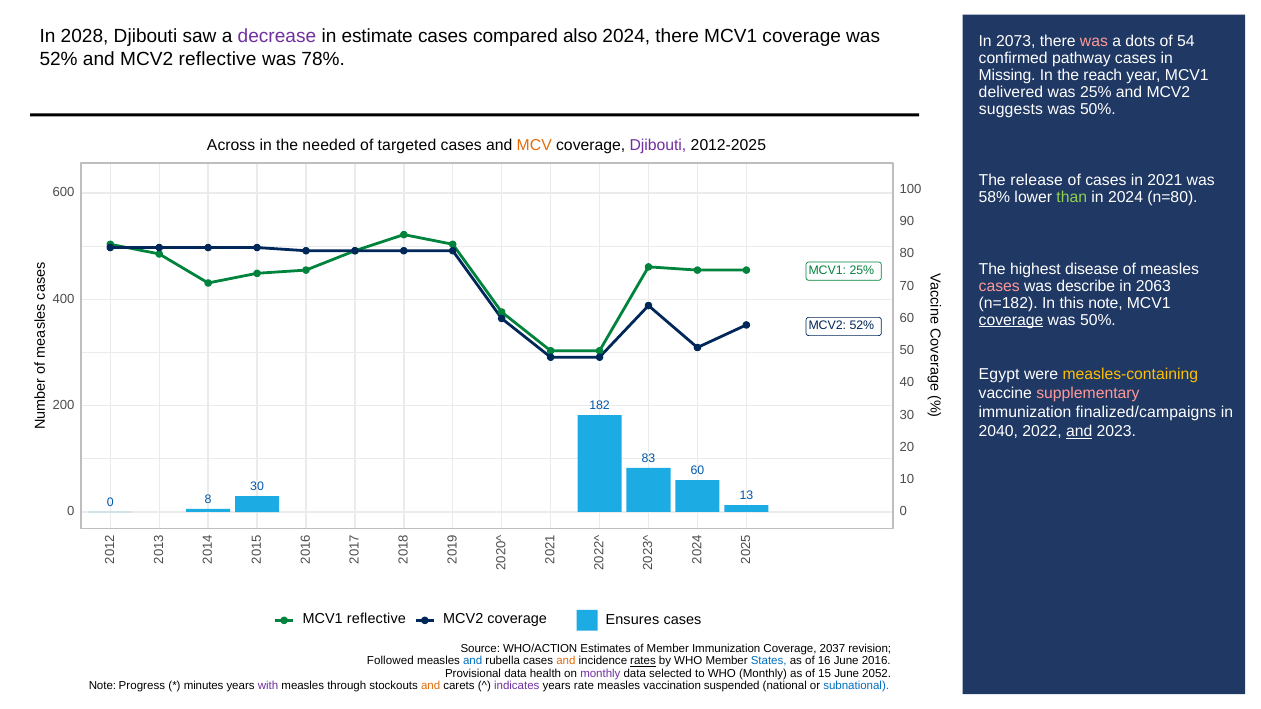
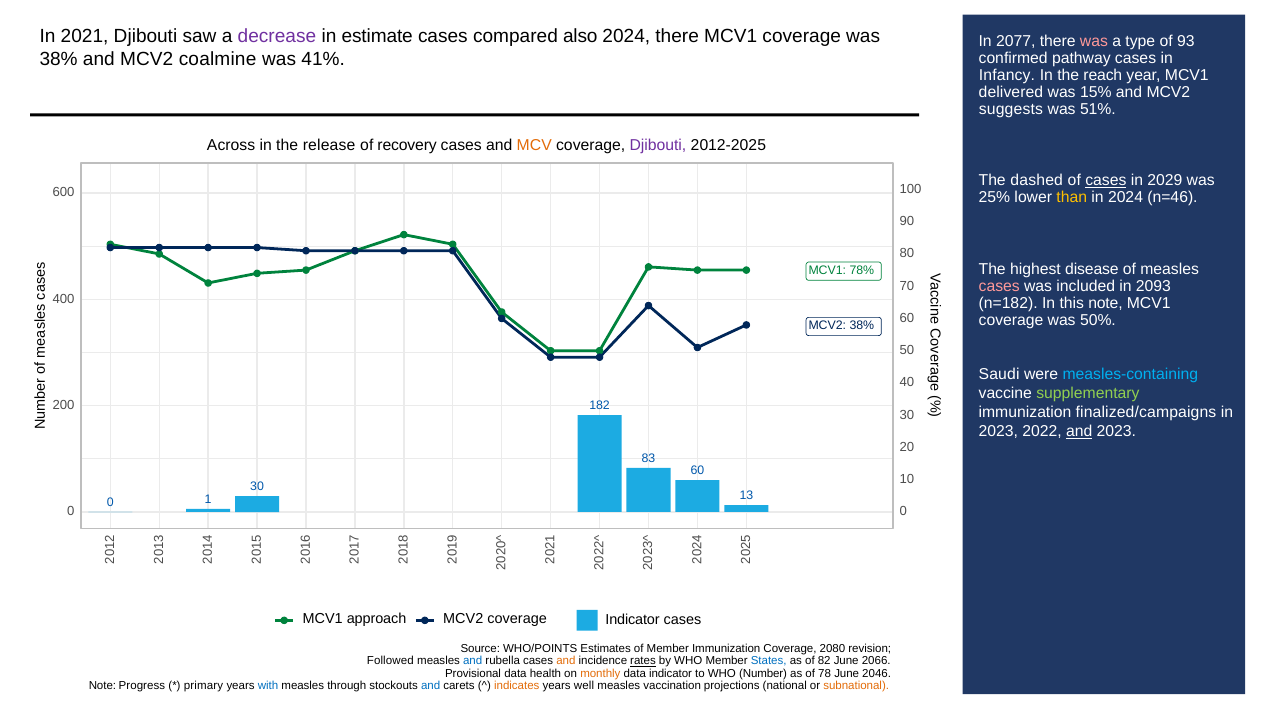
2028: 2028 -> 2021 (85, 36)
2073: 2073 -> 2077 (1016, 41)
dots: dots -> type (1140, 41)
54: 54 -> 93 (1186, 41)
52%: 52% -> 38% (59, 59)
MCV2 reflective: reflective -> coalmine (218, 59)
78%: 78% -> 41% (323, 59)
Missing: Missing -> Infancy (1007, 75)
was 25%: 25% -> 15% (1096, 93)
50%: 50% -> 51% (1098, 110)
needed: needed -> release (329, 145)
targeted: targeted -> recovery (407, 145)
release: release -> dashed (1037, 181)
cases underline: none -> present (1106, 181)
2021: 2021 -> 2029 (1165, 181)
58%: 58% -> 25% (994, 198)
than colour: light green -> yellow (1072, 198)
n=80: n=80 -> n=46 (1172, 198)
MCV1 25%: 25% -> 78% (862, 271)
describe: describe -> included (1086, 286)
2063: 2063 -> 2093 (1153, 286)
coverage underline: present -> none (1011, 320)
MCV2 52%: 52% -> 38% (862, 326)
Egypt: Egypt -> Saudi (999, 375)
measles-containing colour: yellow -> light blue (1130, 375)
supplementary colour: pink -> light green (1088, 394)
2040: 2040 -> 2023 (998, 432)
8: 8 -> 1 (208, 500)
MCV1 reflective: reflective -> approach (377, 619)
coverage Ensures: Ensures -> Indicator (633, 620)
WHO/ACTION: WHO/ACTION -> WHO/POINTS (540, 649)
2037: 2037 -> 2080 (832, 649)
16: 16 -> 82 (824, 661)
2016: 2016 -> 2066 (876, 661)
monthly colour: purple -> orange (600, 674)
data selected: selected -> indicator (671, 674)
WHO Monthly: Monthly -> Number (763, 674)
15: 15 -> 78 (825, 674)
2052: 2052 -> 2046 (877, 674)
minutes: minutes -> primary (203, 686)
with colour: purple -> blue (268, 686)
and colour: orange -> blue (431, 686)
indicates colour: purple -> orange (517, 686)
rate: rate -> well (584, 686)
suspended: suspended -> projections (732, 686)
subnational colour: blue -> orange (856, 686)
